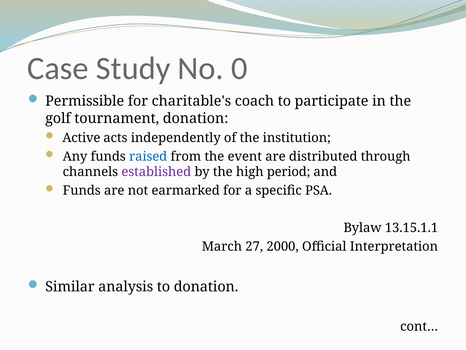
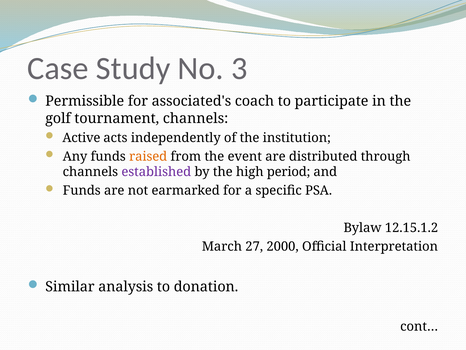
0: 0 -> 3 (239, 68)
charitable's: charitable's -> associated's (191, 101)
tournament donation: donation -> channels (196, 118)
raised colour: blue -> orange (148, 156)
13.15.1.1: 13.15.1.1 -> 12.15.1.2 (411, 228)
